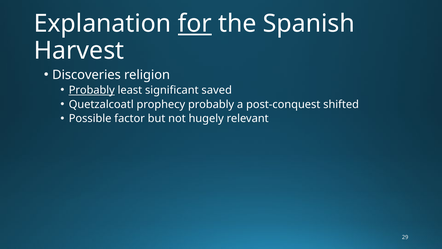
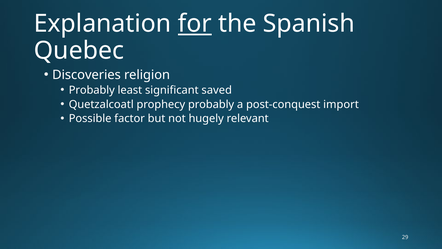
Harvest: Harvest -> Quebec (79, 51)
Probably underline: present -> none (92, 90)
shifted: shifted -> import (341, 104)
